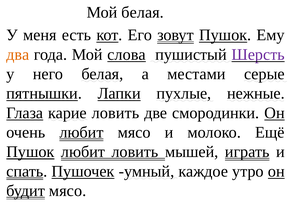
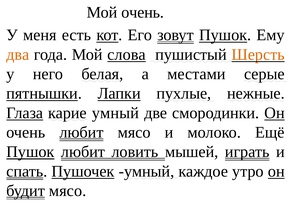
Мой белая: белая -> очень (143, 12)
Шерсть colour: purple -> orange (258, 54)
карие ловить: ловить -> умный (115, 112)
